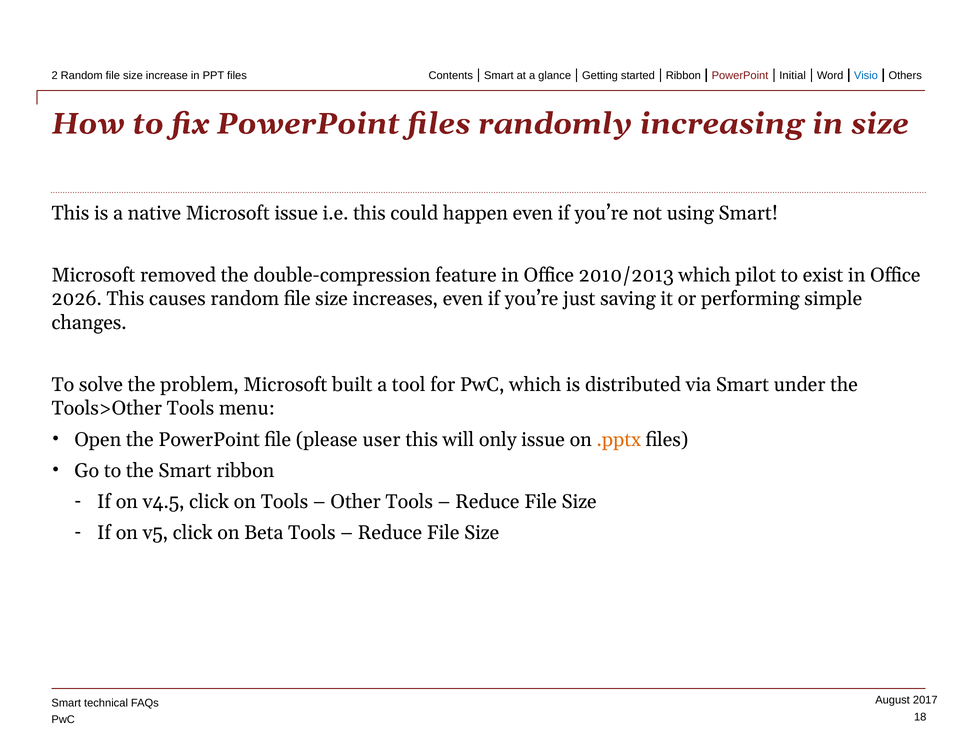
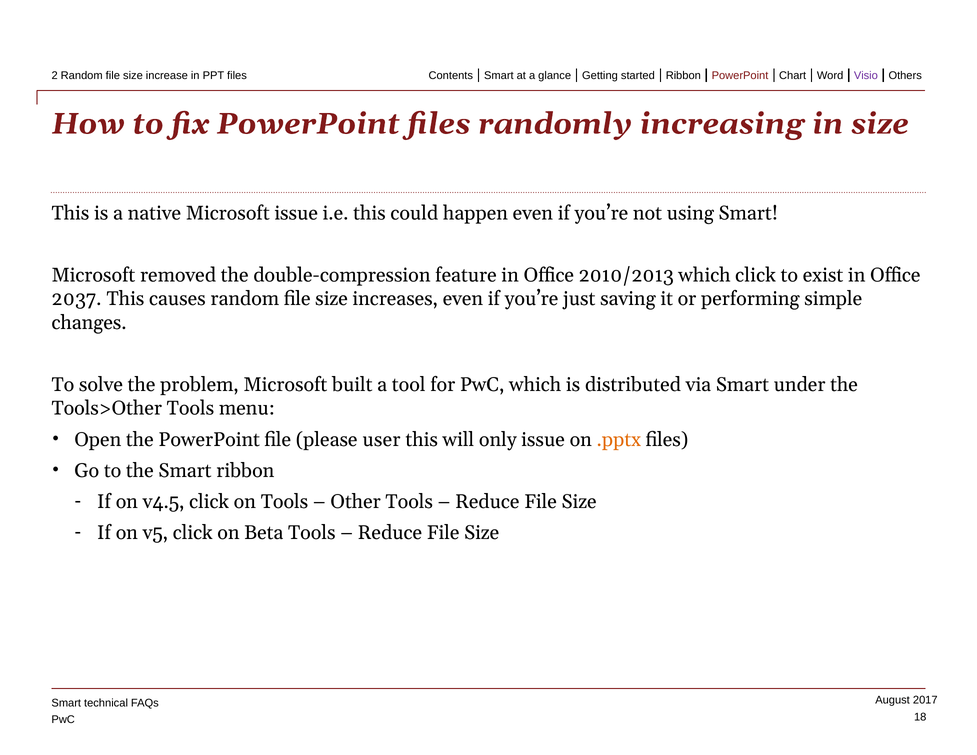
Initial: Initial -> Chart (793, 76)
Visio colour: blue -> purple (866, 76)
which pilot: pilot -> click (756, 275)
2026: 2026 -> 2037 (77, 299)
